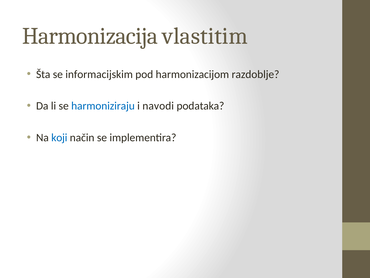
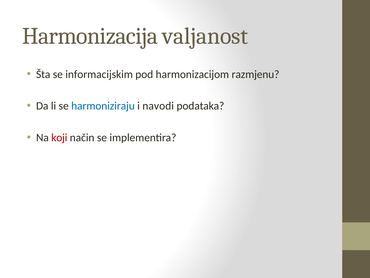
vlastitim: vlastitim -> valjanost (205, 36)
razdoblje: razdoblje -> razmjenu (256, 74)
koji colour: blue -> red (59, 137)
